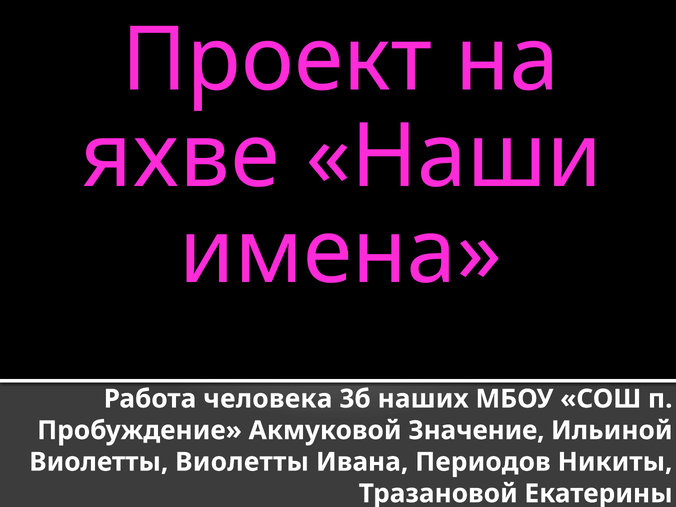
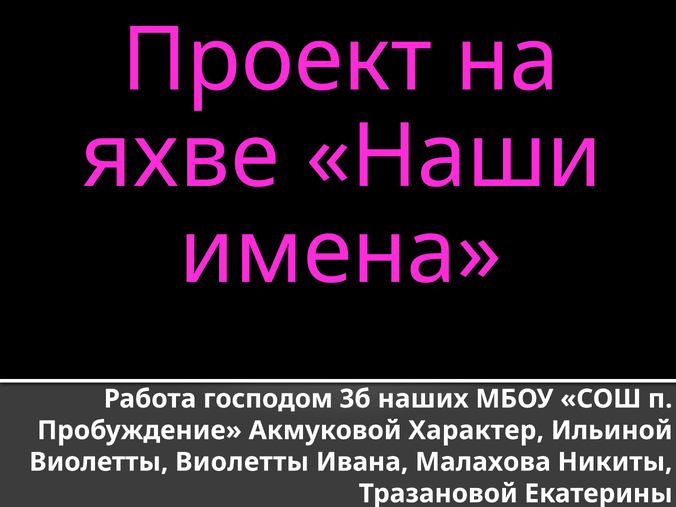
человека: человека -> господом (268, 399)
Значение: Значение -> Характер (476, 430)
Периодов: Периодов -> Малахова (483, 462)
